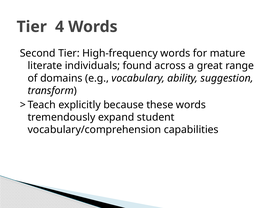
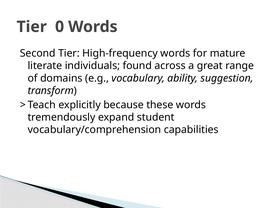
4: 4 -> 0 (60, 27)
